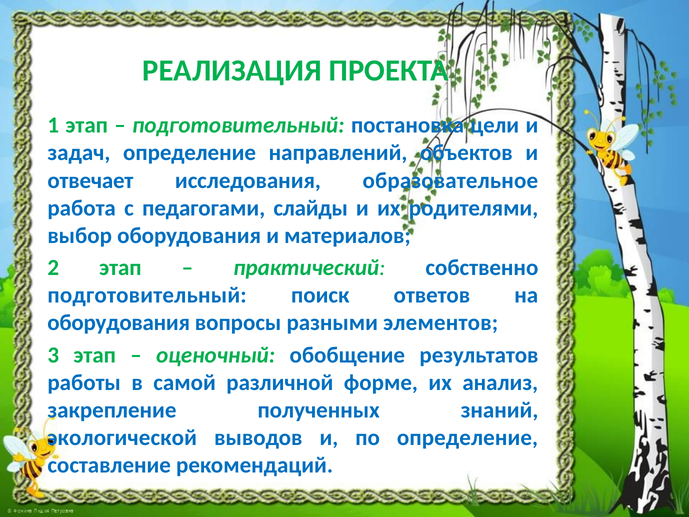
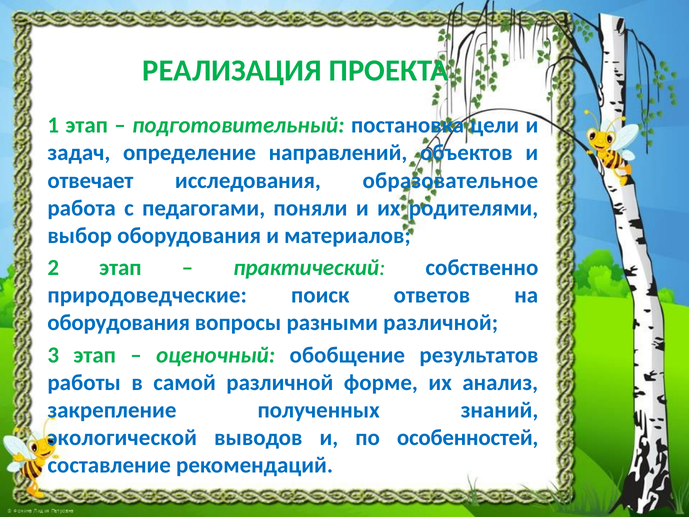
слайды: слайды -> поняли (310, 208)
подготовительный: подготовительный -> природоведческие (147, 295)
разными элементов: элементов -> различной (441, 323)
по определение: определение -> особенностей (468, 438)
